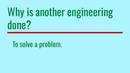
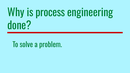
another: another -> process (50, 13)
